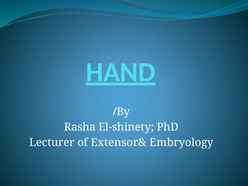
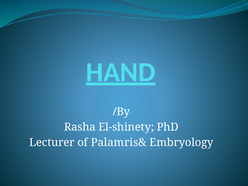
Extensor&: Extensor& -> Palamris& (119, 143)
